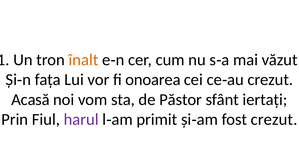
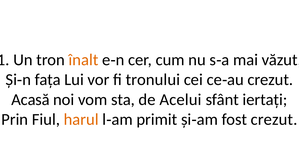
onoarea: onoarea -> tronului (153, 80)
Păstor: Păstor -> Acelui (181, 100)
harul colour: purple -> orange (81, 120)
